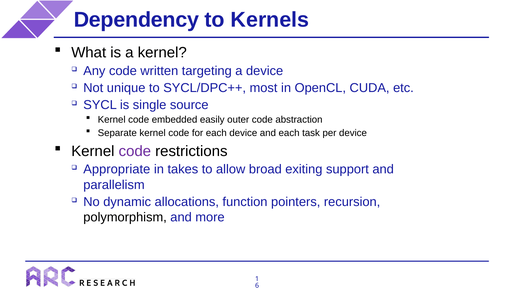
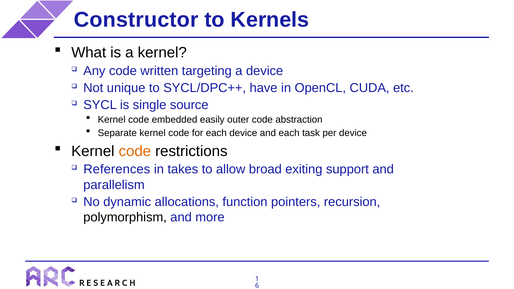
Dependency: Dependency -> Constructor (136, 20)
most: most -> have (264, 88)
code colour: purple -> orange (135, 151)
Appropriate: Appropriate -> References (117, 169)
